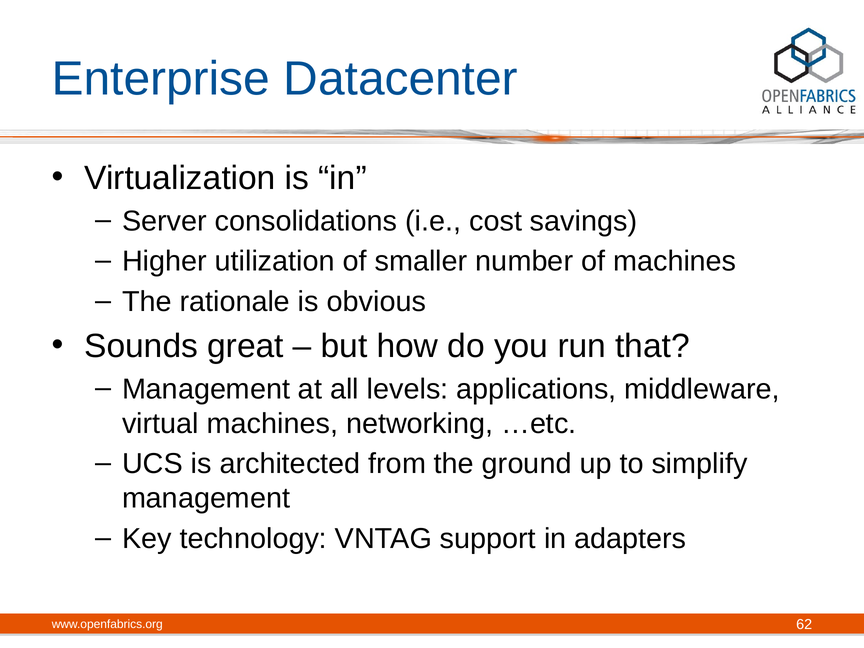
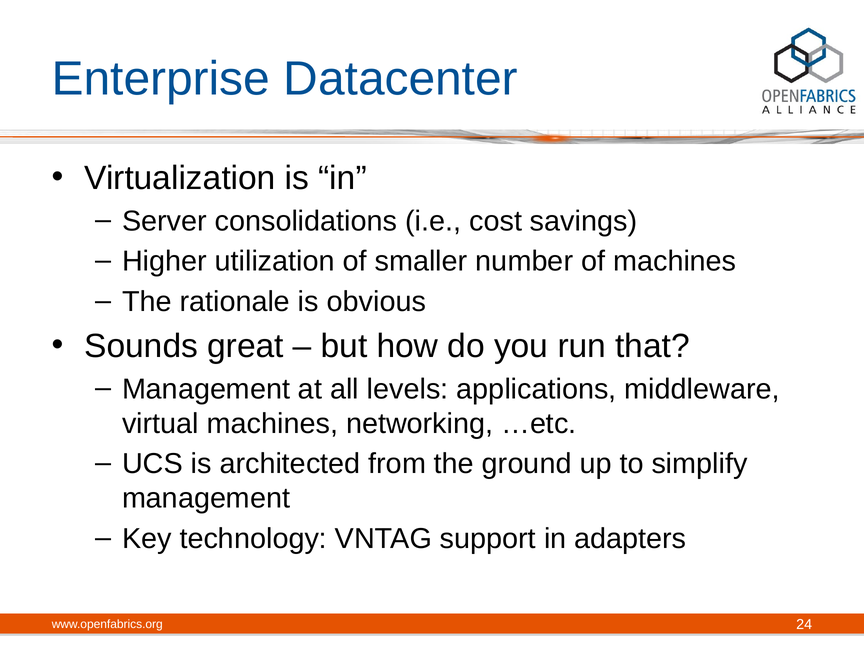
62: 62 -> 24 (804, 625)
